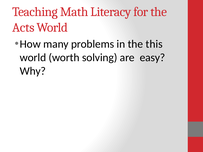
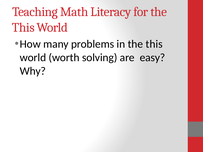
Acts: Acts -> This (23, 27)
